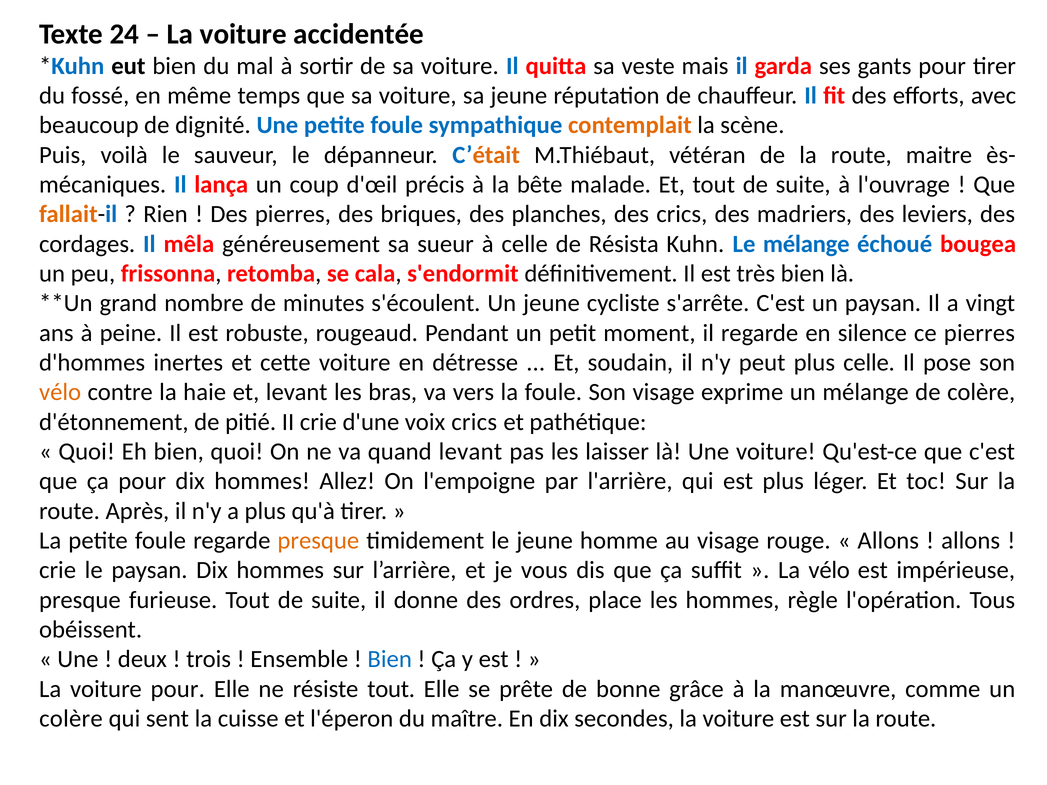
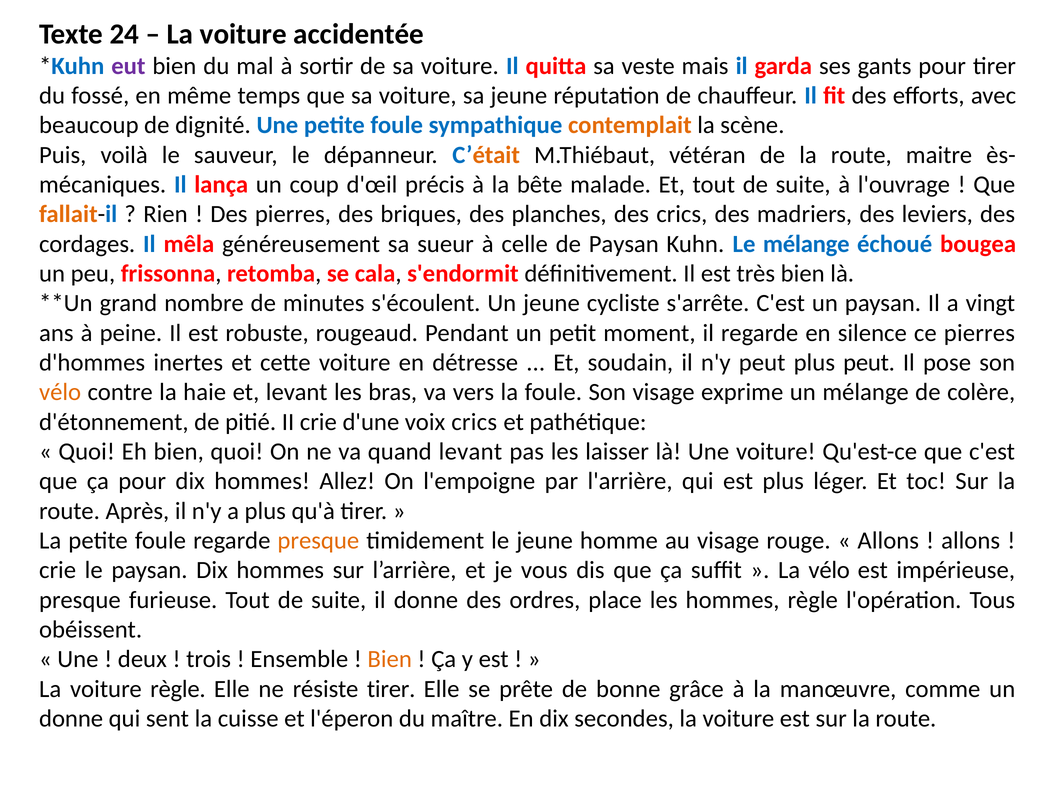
eut colour: black -> purple (128, 66)
de Résista: Résista -> Paysan (624, 244)
plus celle: celle -> peut (869, 363)
Bien colour: blue -> orange (390, 660)
voiture pour: pour -> règle (178, 689)
résiste tout: tout -> tirer (391, 689)
colère: colère -> donne (71, 719)
